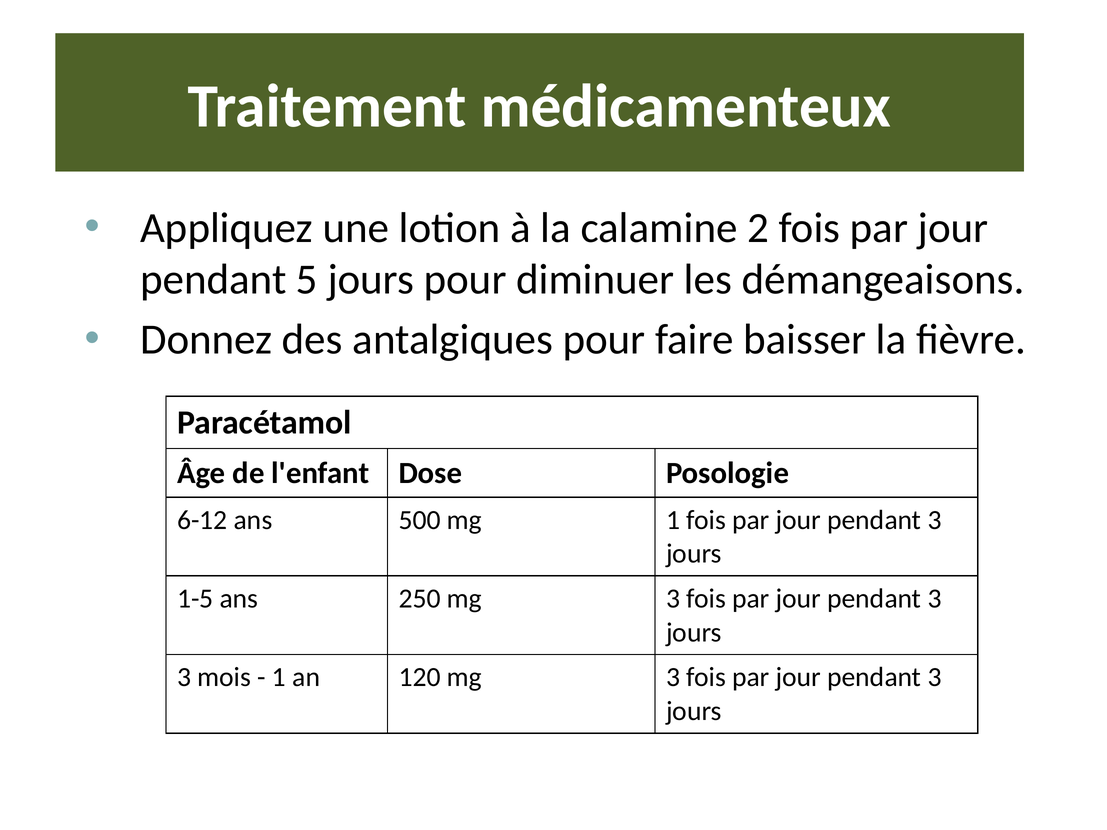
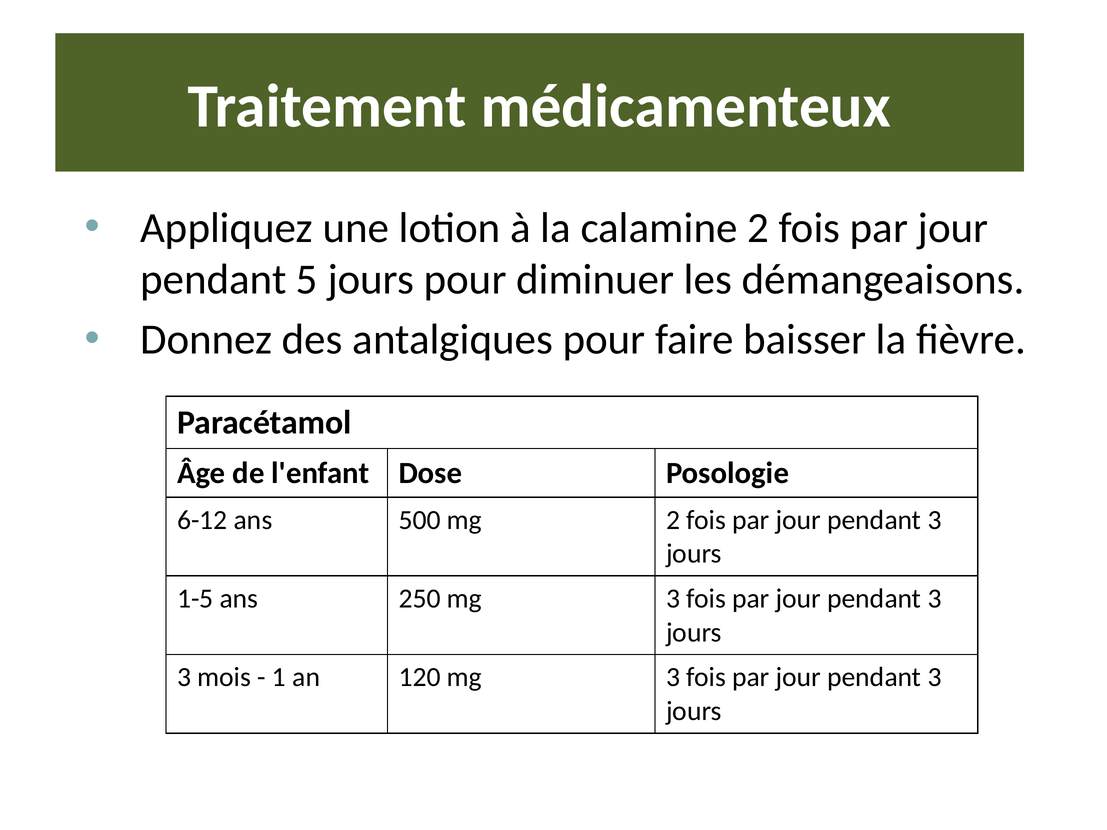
mg 1: 1 -> 2 (673, 520)
